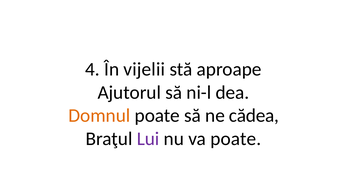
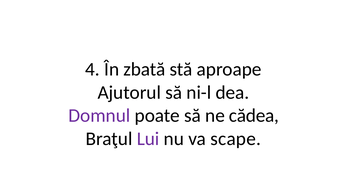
vijelii: vijelii -> zbată (144, 69)
Domnul colour: orange -> purple (99, 116)
va poate: poate -> scape (236, 139)
